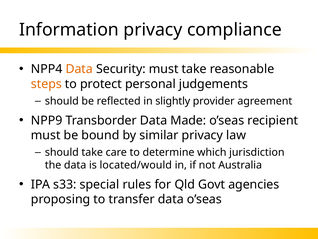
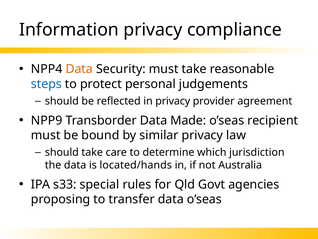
steps colour: orange -> blue (46, 84)
in slightly: slightly -> privacy (173, 101)
located/would: located/would -> located/hands (136, 165)
